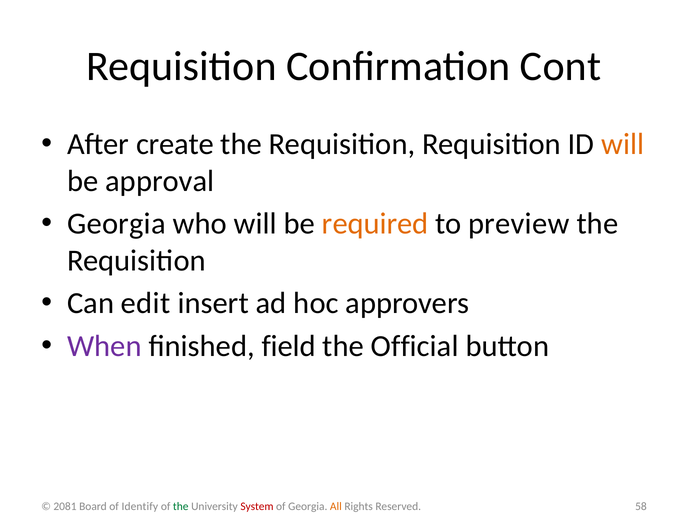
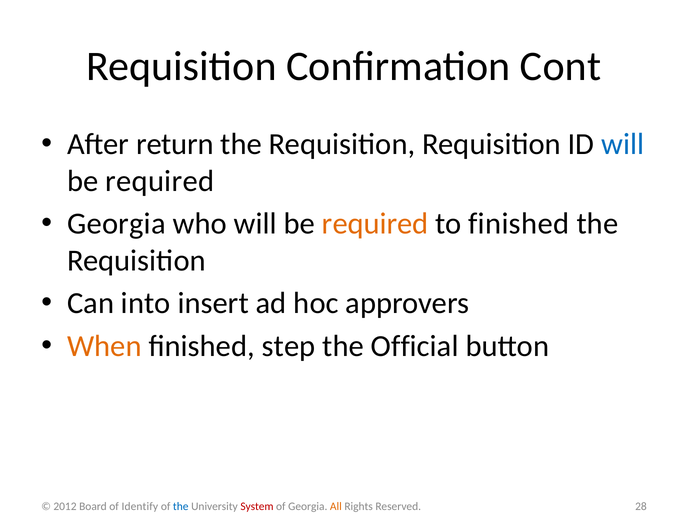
create: create -> return (175, 144)
will colour: orange -> blue (623, 144)
approval: approval -> required (160, 181)
to preview: preview -> finished (519, 224)
edit: edit -> into (146, 303)
When colour: purple -> orange (104, 346)
field: field -> step (289, 346)
2081: 2081 -> 2012 (65, 506)
the colour: green -> blue (181, 506)
58: 58 -> 28 (641, 506)
